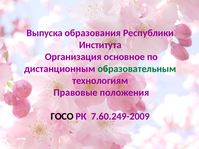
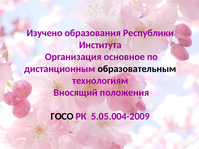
Выпуска: Выпуска -> Изучено (45, 33)
образовательным colour: green -> black (137, 69)
Правовые: Правовые -> Вносящий (76, 93)
7.60.249-2009: 7.60.249-2009 -> 5.05.004-2009 (120, 117)
